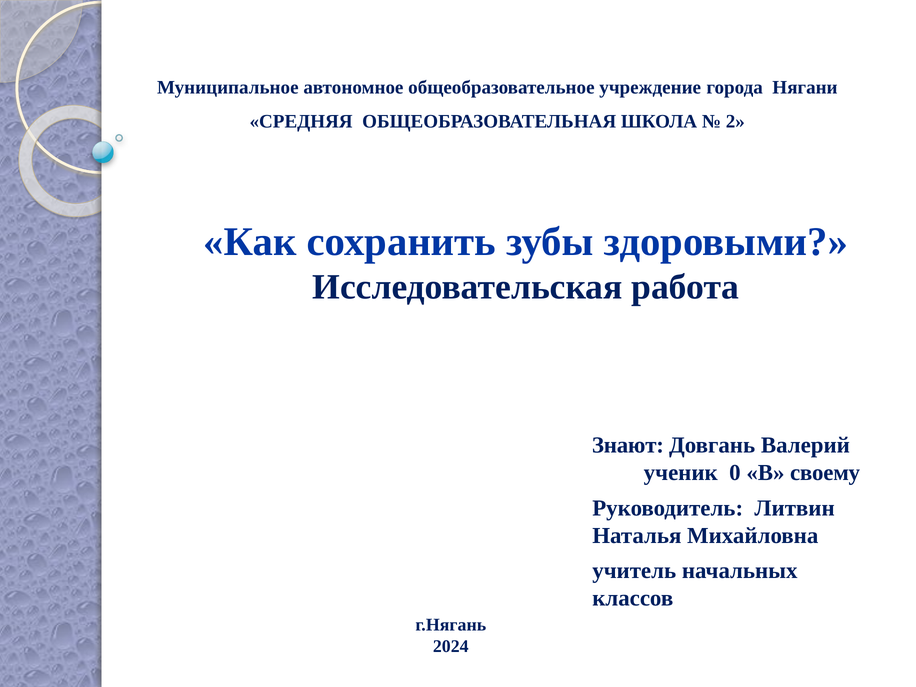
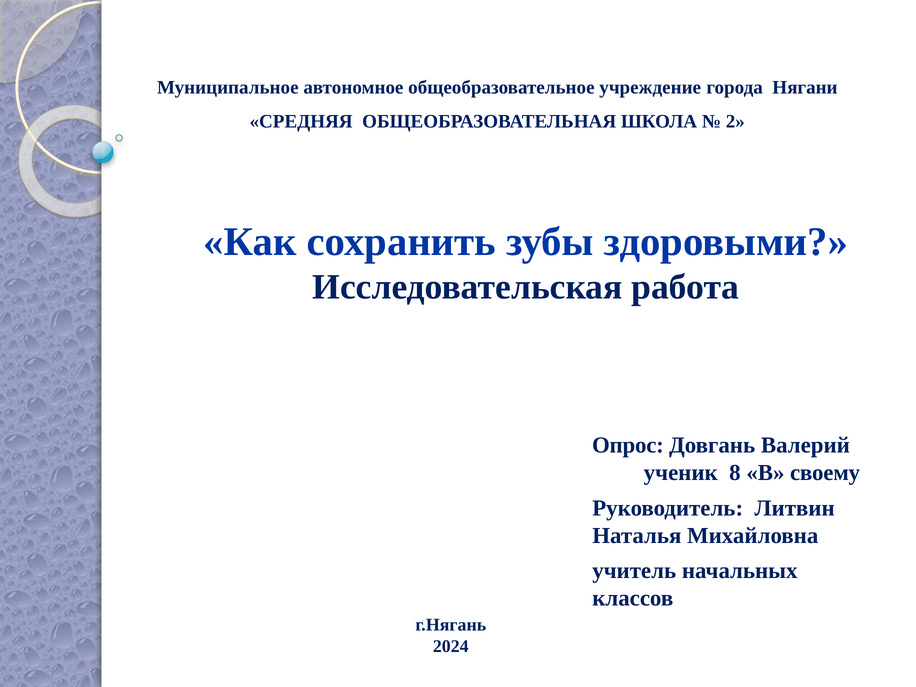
Знают: Знают -> Опрос (628, 445)
0: 0 -> 8 (735, 473)
